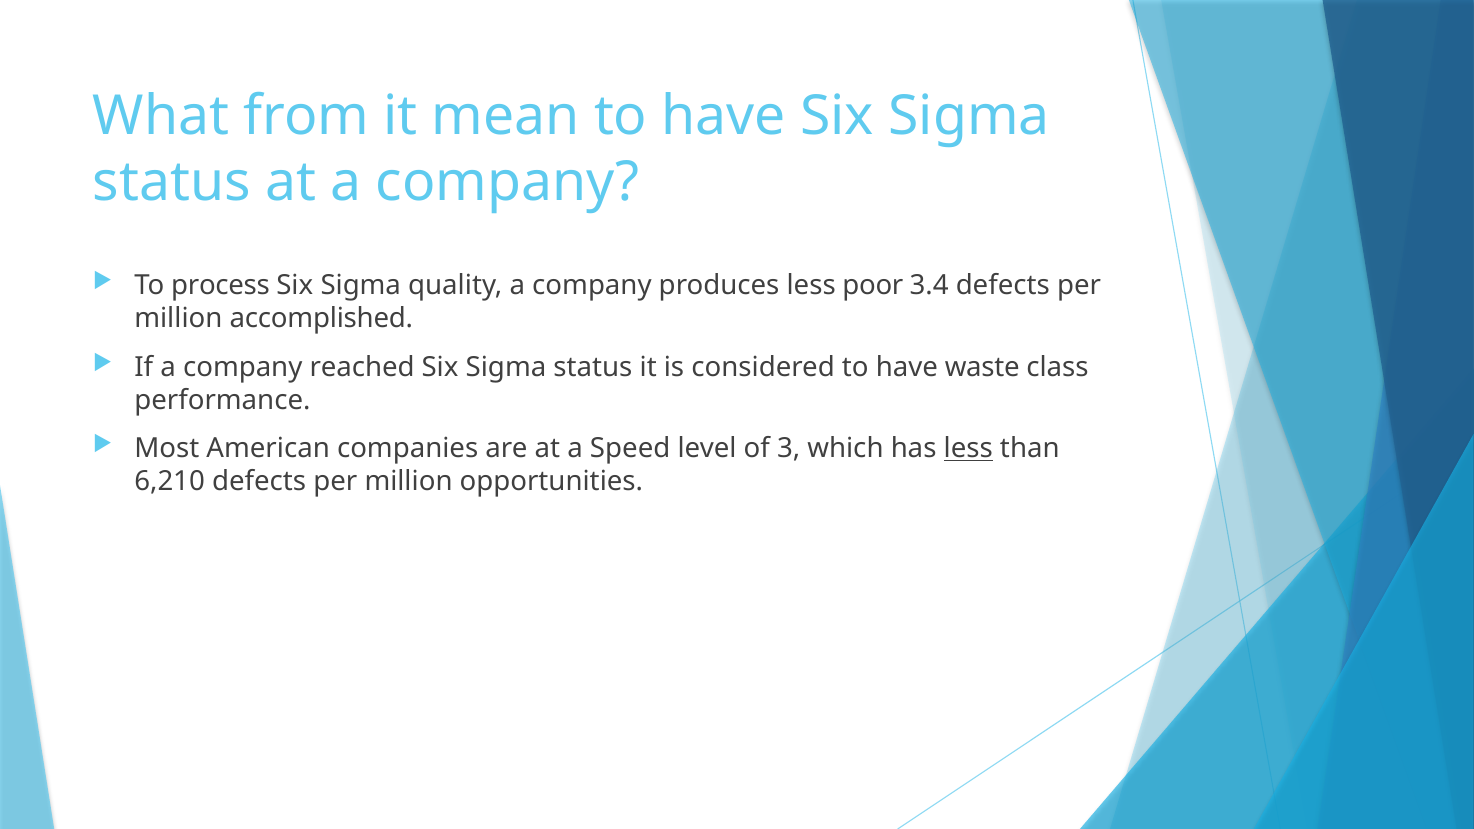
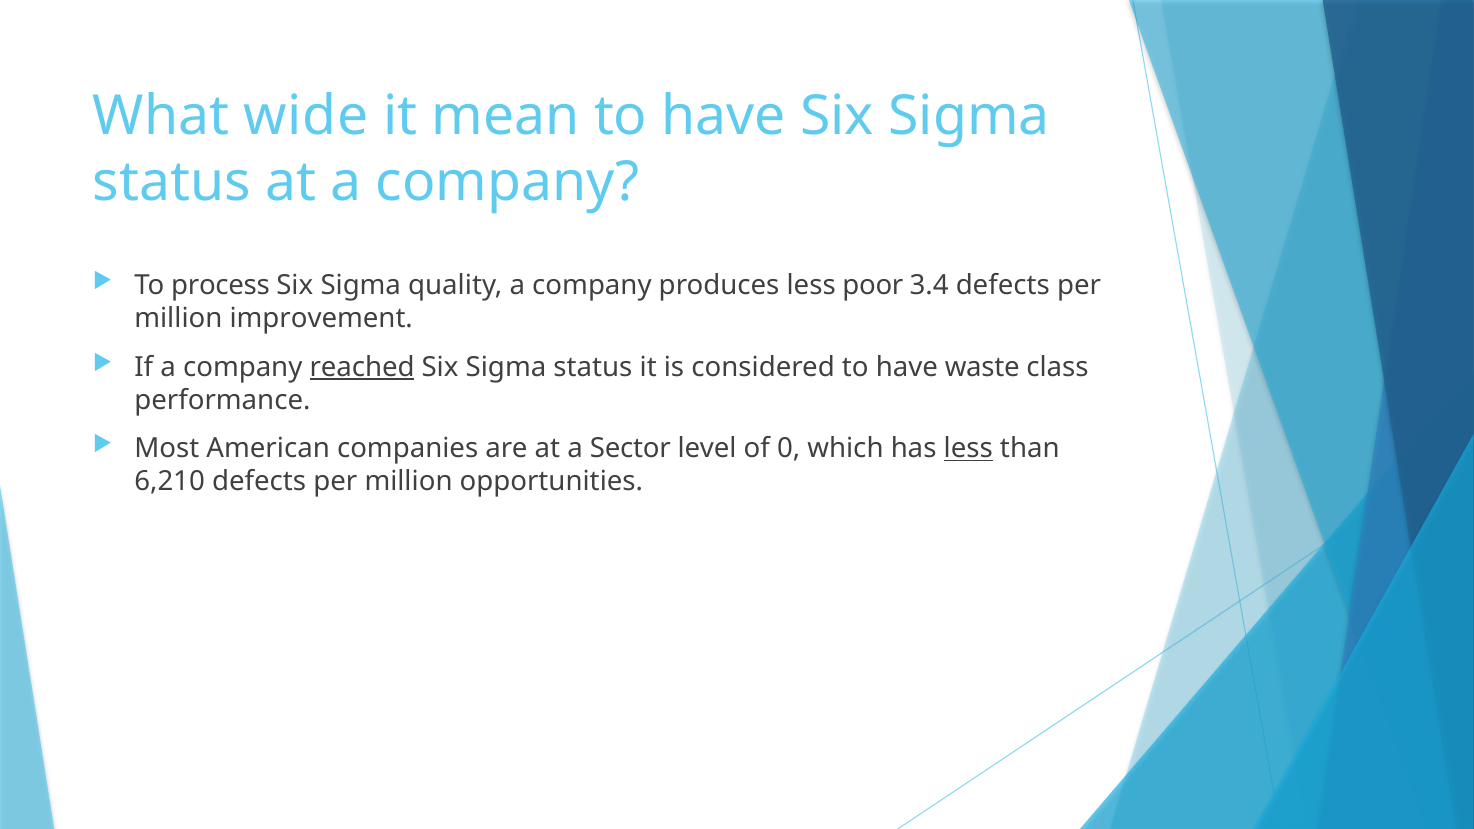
from: from -> wide (306, 116)
accomplished: accomplished -> improvement (321, 318)
reached underline: none -> present (362, 367)
Speed: Speed -> Sector (630, 449)
3: 3 -> 0 (789, 449)
